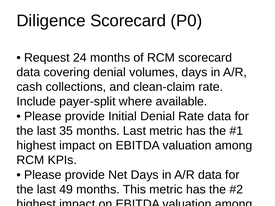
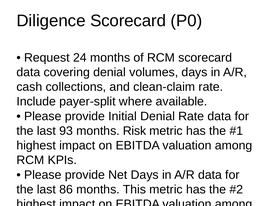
35: 35 -> 93 (66, 131)
months Last: Last -> Risk (135, 131)
49: 49 -> 86 (66, 190)
